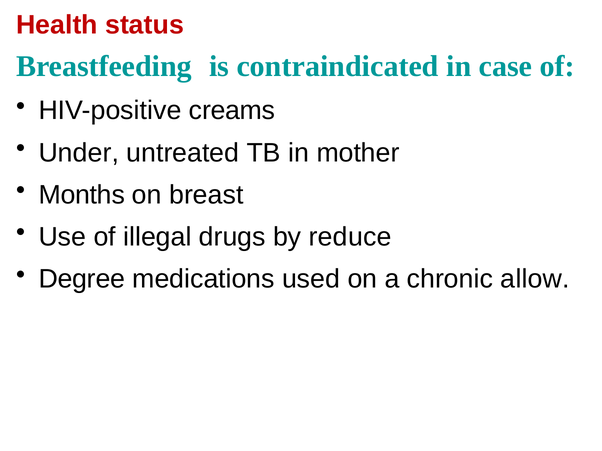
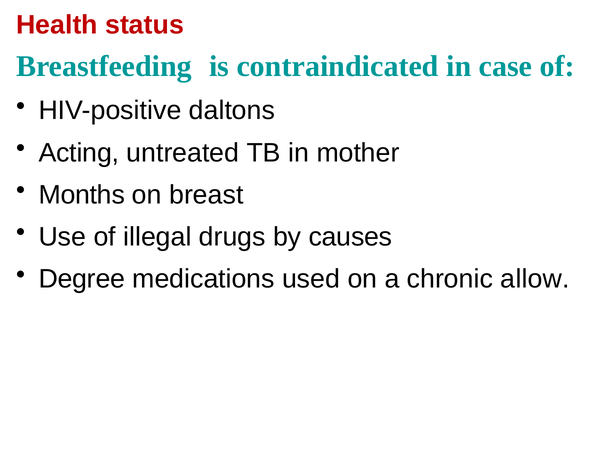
creams: creams -> daltons (232, 111)
Under: Under -> Acting (79, 153)
reduce: reduce -> causes (350, 237)
